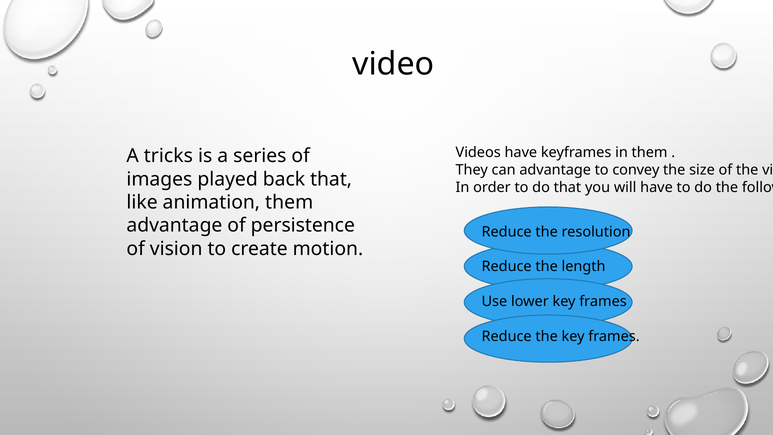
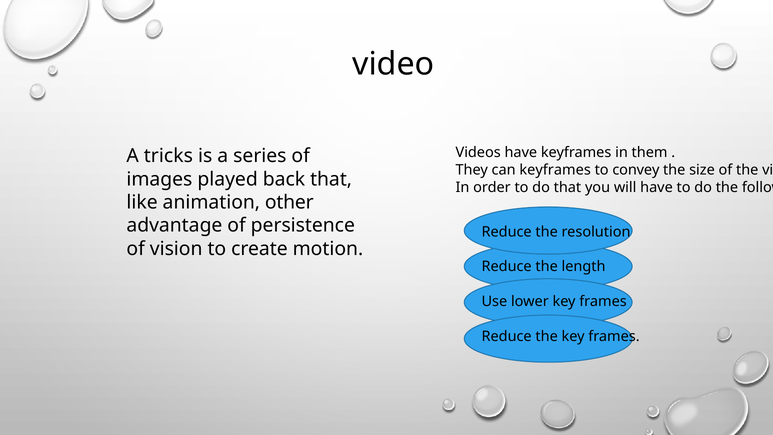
can advantage: advantage -> keyframes (555, 170)
animation them: them -> other (289, 202)
